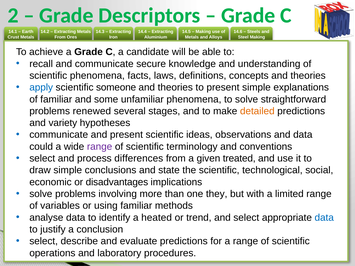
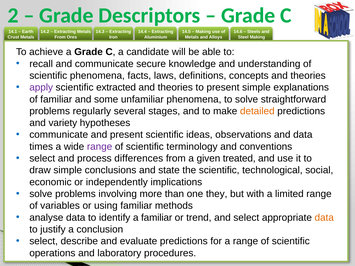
apply colour: blue -> purple (41, 88)
someone: someone -> extracted (116, 88)
renewed: renewed -> regularly (92, 111)
could: could -> times (41, 147)
disadvantages: disadvantages -> independently (117, 182)
a heated: heated -> familiar (157, 218)
data colour: blue -> orange (324, 218)
